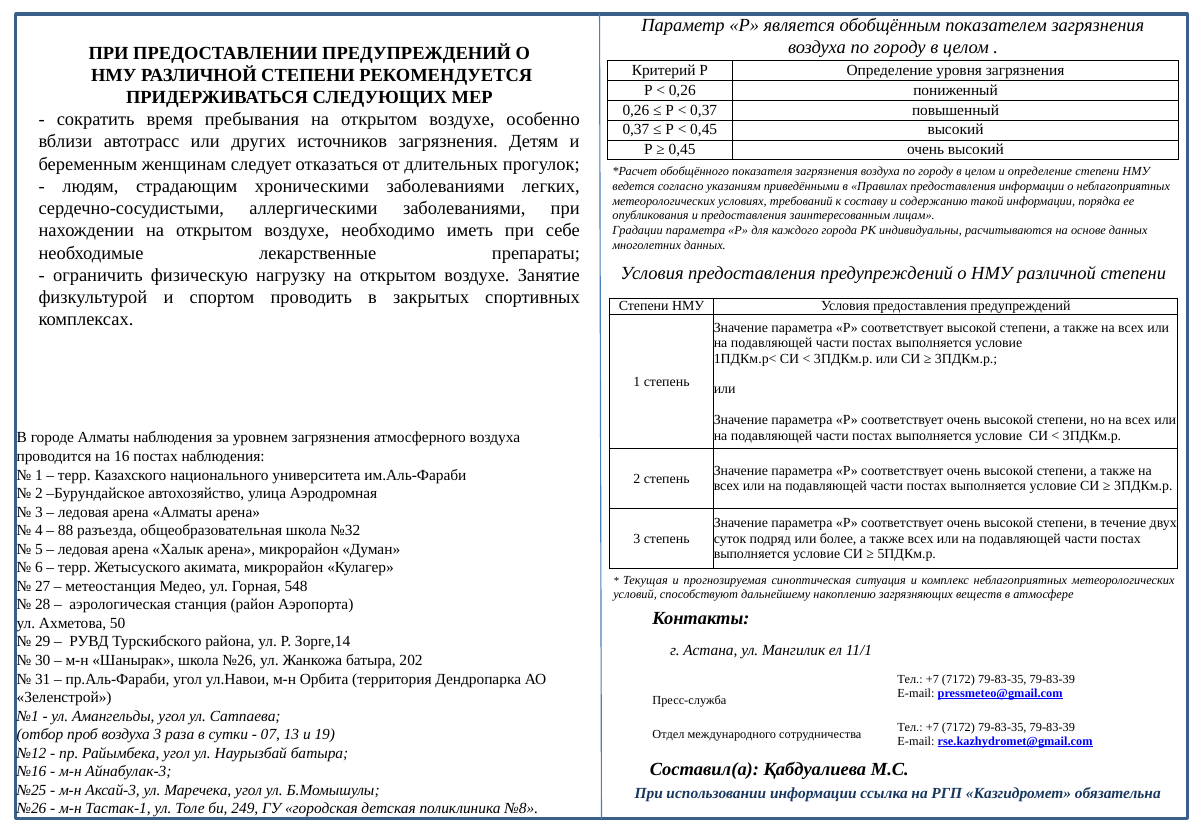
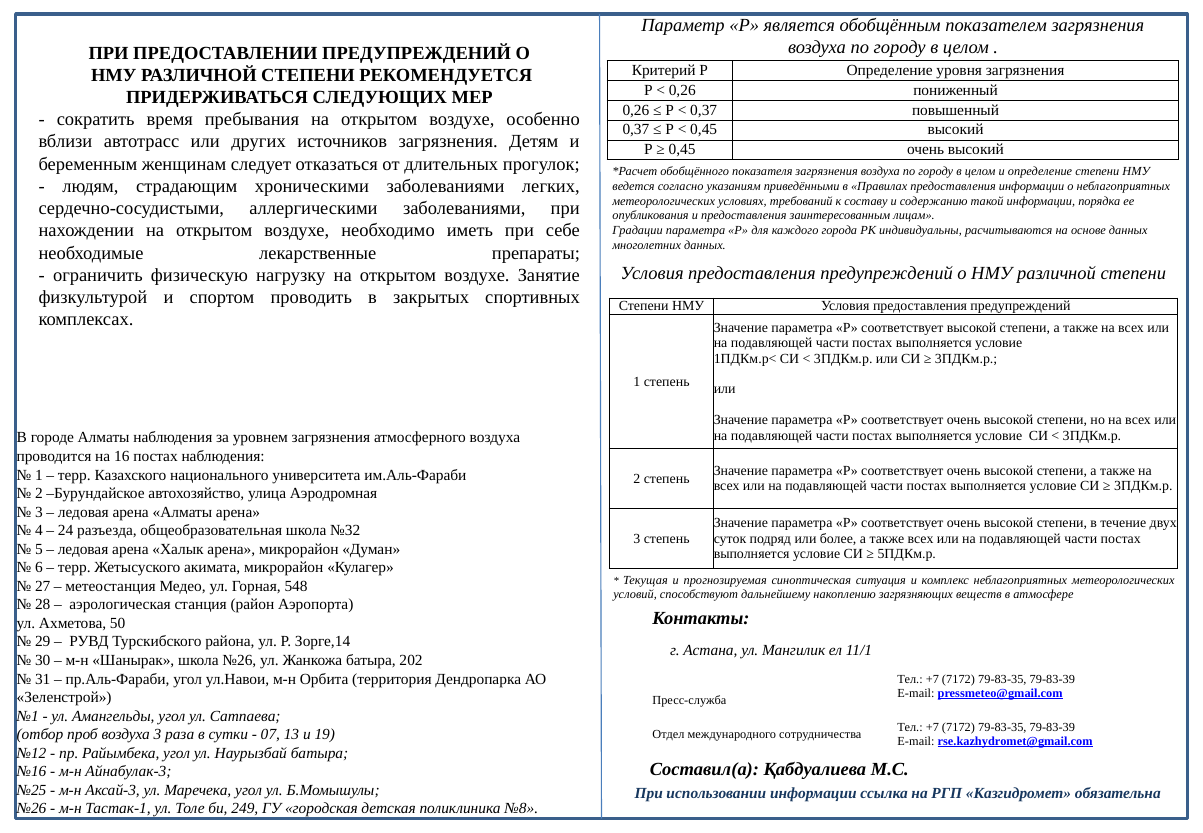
88: 88 -> 24 (66, 531)
